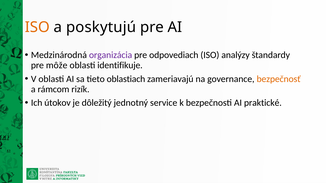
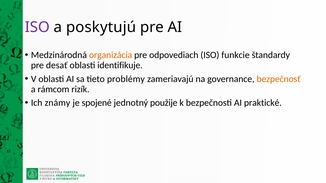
ISO colour: orange -> purple (37, 27)
organizácia colour: purple -> orange (111, 55)
analýzy: analýzy -> funkcie (236, 55)
môže: môže -> desať (57, 65)
oblastiach: oblastiach -> problémy (126, 79)
útokov: útokov -> známy (57, 103)
dôležitý: dôležitý -> spojené (97, 103)
service: service -> použije (164, 103)
